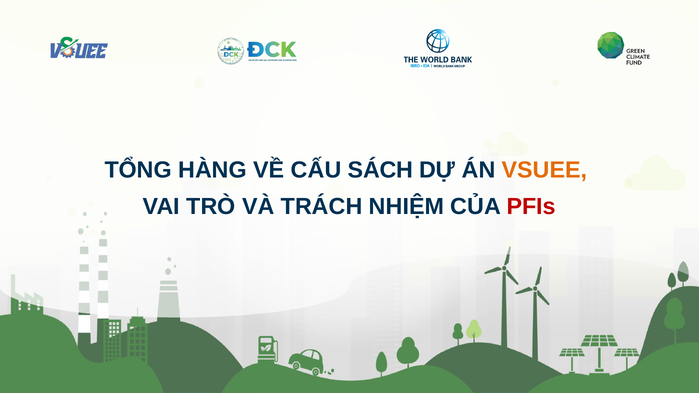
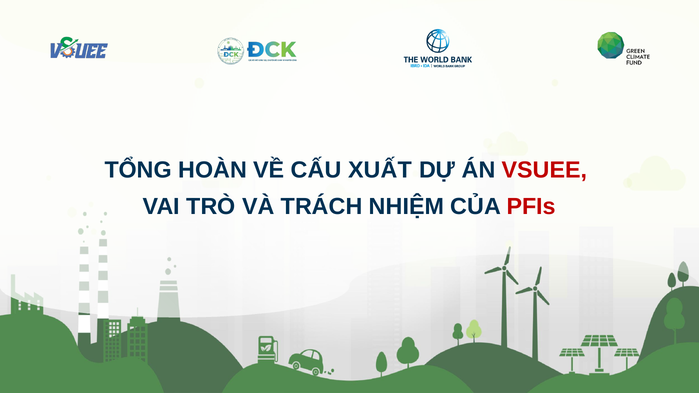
HÀNG: HÀNG -> HOÀN (213, 170)
SÁCH: SÁCH -> XUẤT (380, 170)
VSUEE colour: orange -> red (545, 170)
